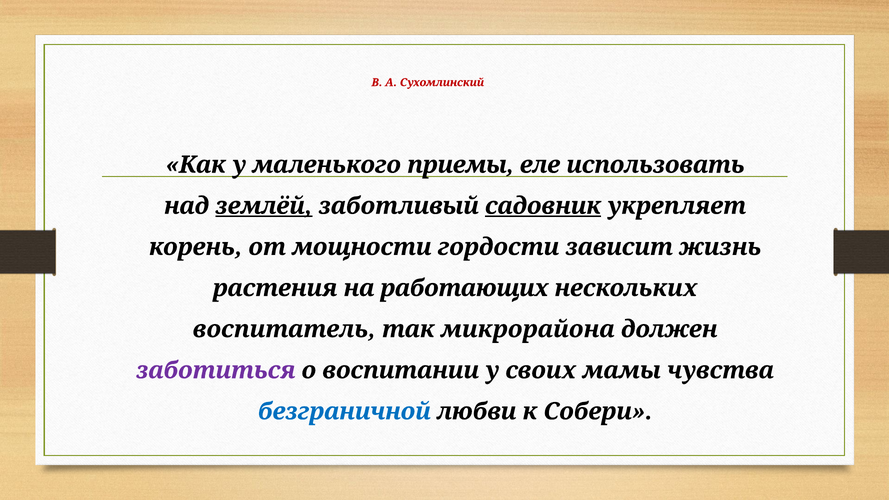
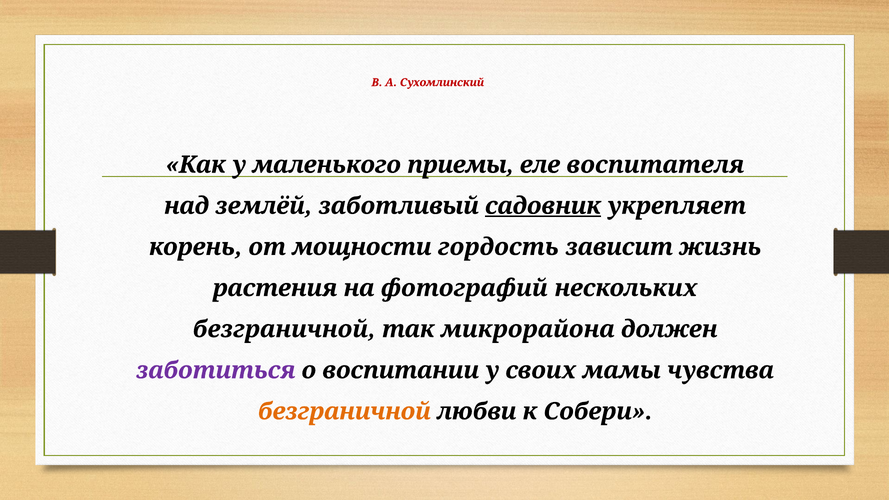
использовать: использовать -> воспитателя (655, 165)
землёй underline: present -> none (264, 206)
гордости: гордости -> гордость (498, 247)
работающих: работающих -> фотографий (464, 288)
воспитатель: воспитатель -> безграничной (284, 329)
безграничной colour: blue -> orange (344, 411)
